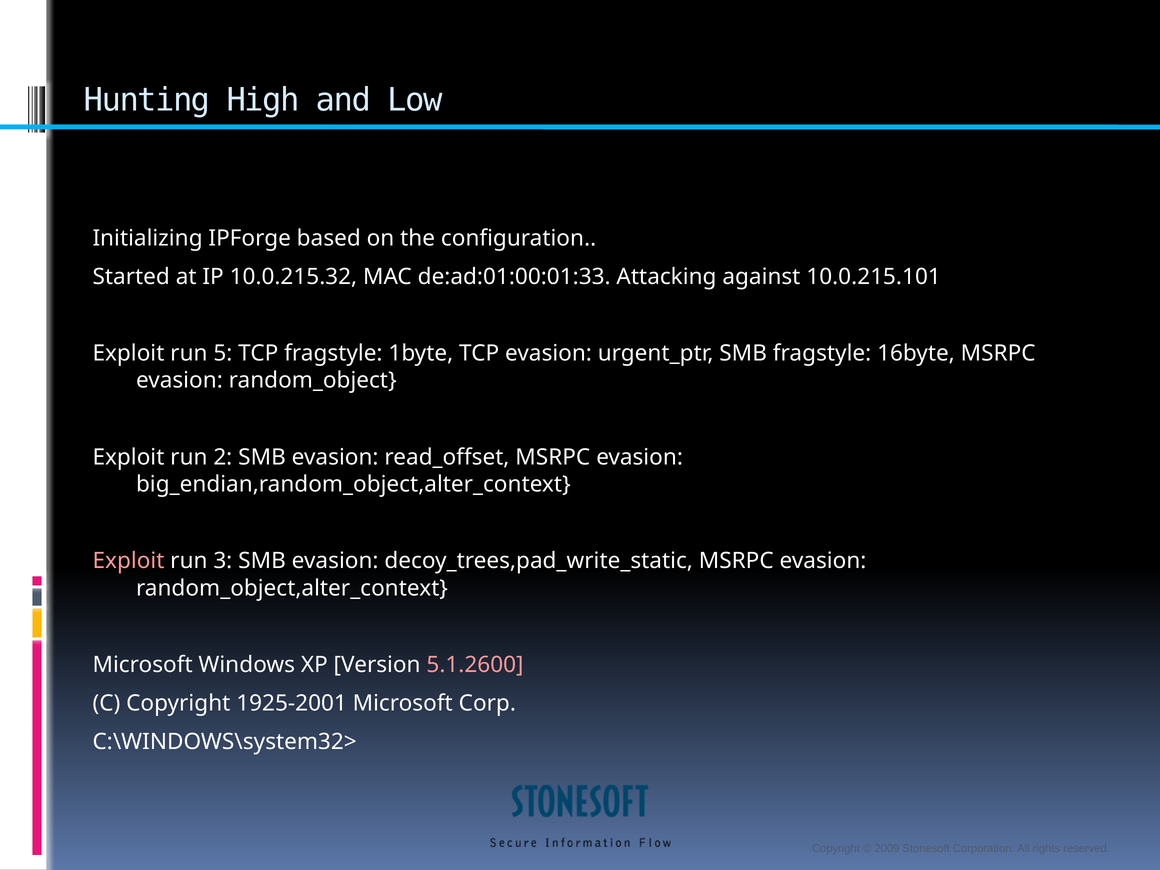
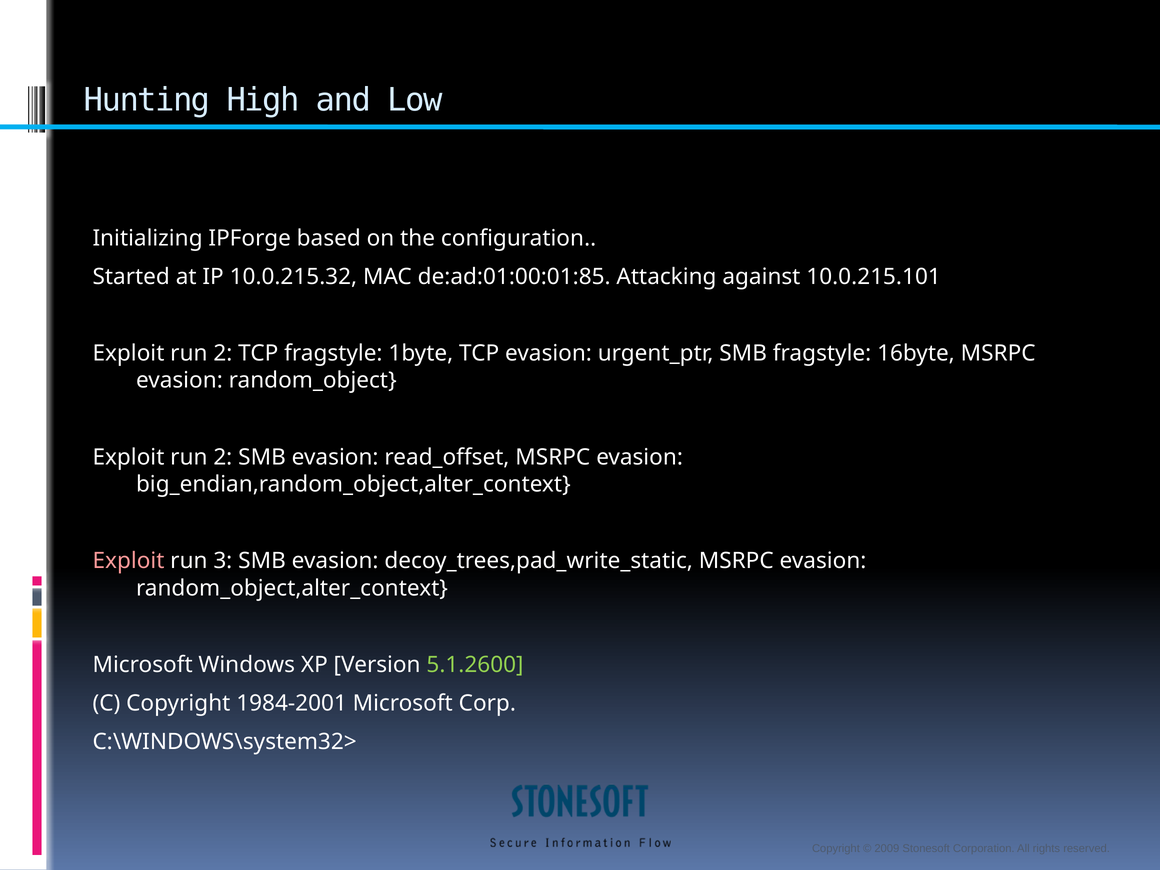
de:ad:01:00:01:33: de:ad:01:00:01:33 -> de:ad:01:00:01:85 (514, 277)
5: 5 -> 2 (223, 353)
5.1.2600 colour: pink -> light green (475, 665)
1925-2001: 1925-2001 -> 1984-2001 (292, 703)
